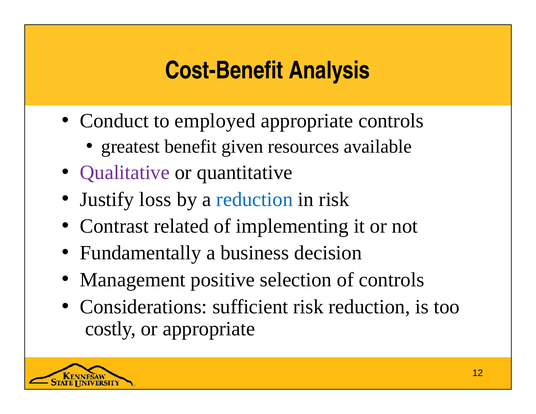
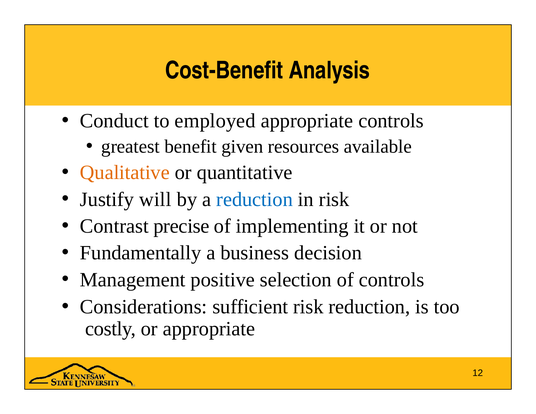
Qualitative colour: purple -> orange (125, 173)
loss: loss -> will (155, 199)
related: related -> precise (181, 226)
